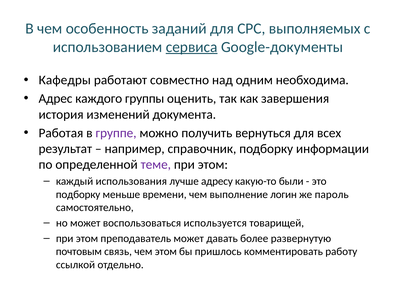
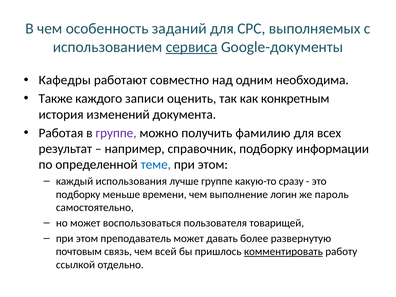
Адрес: Адрес -> Также (56, 99)
группы: группы -> записи (145, 99)
завершения: завершения -> конкретным (295, 99)
вернуться: вернуться -> фамилию (263, 133)
теме colour: purple -> blue (156, 165)
лучше адресу: адресу -> группе (217, 181)
были: были -> сразу (291, 181)
используется: используется -> пользователя (215, 223)
чем этом: этом -> всей (166, 252)
комментировать underline: none -> present (283, 252)
